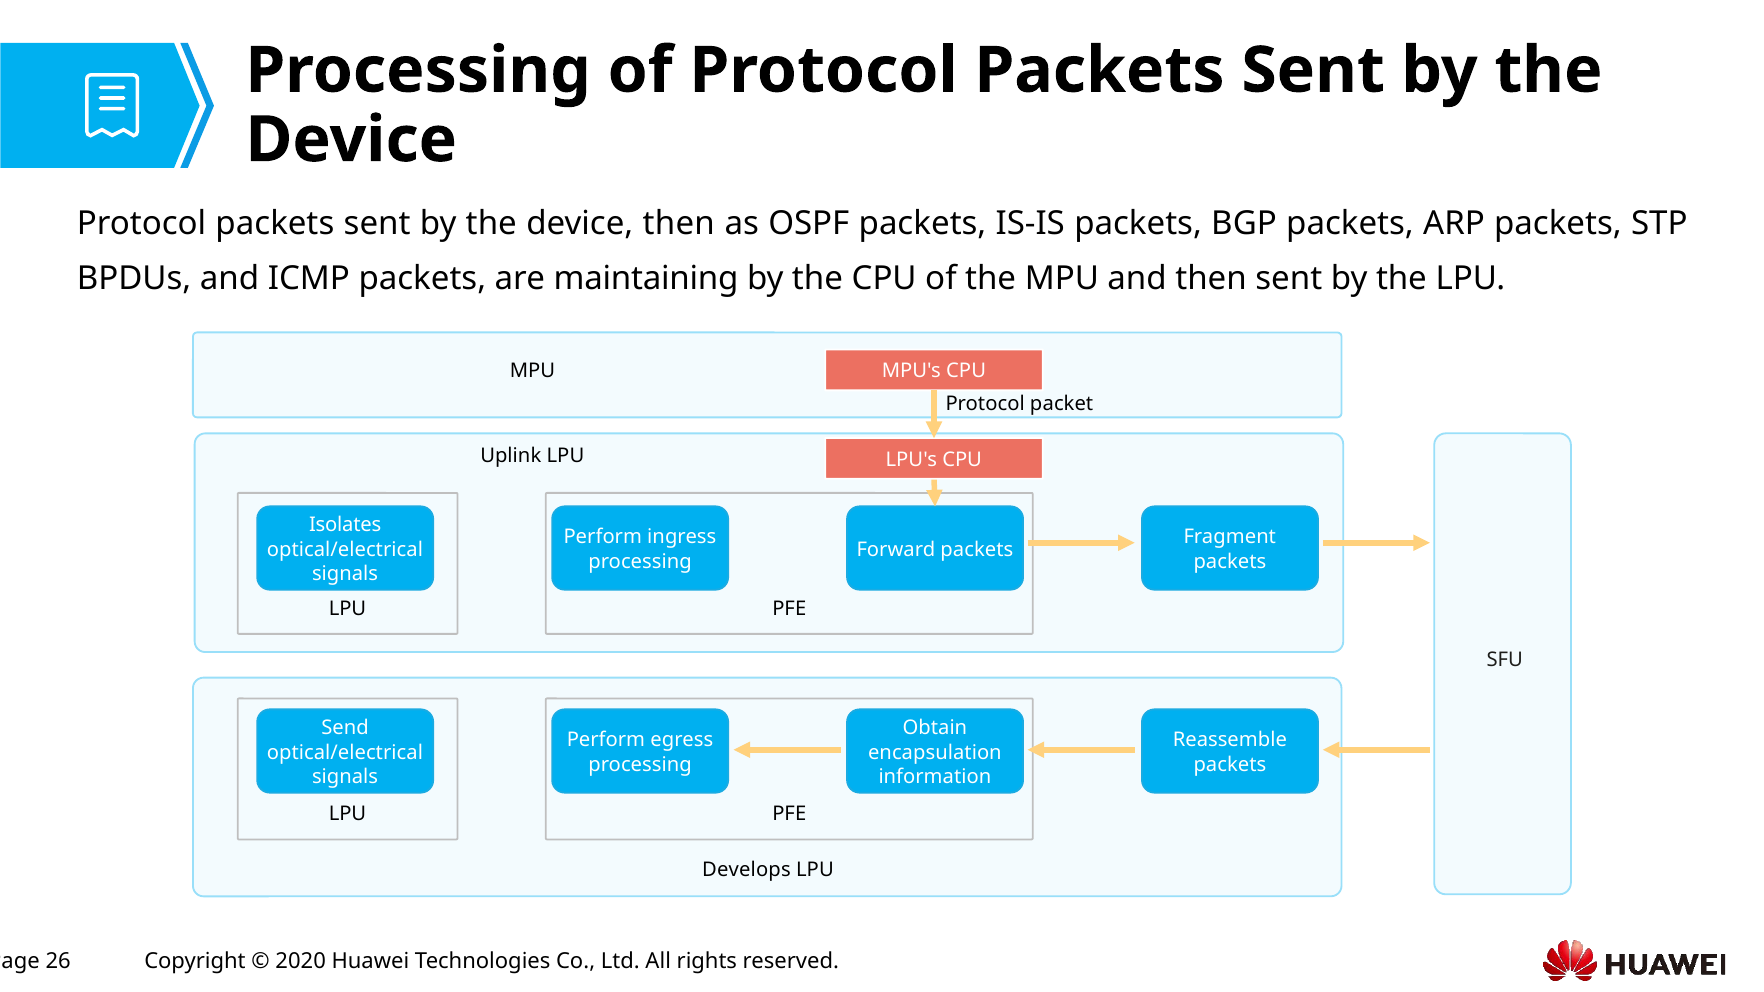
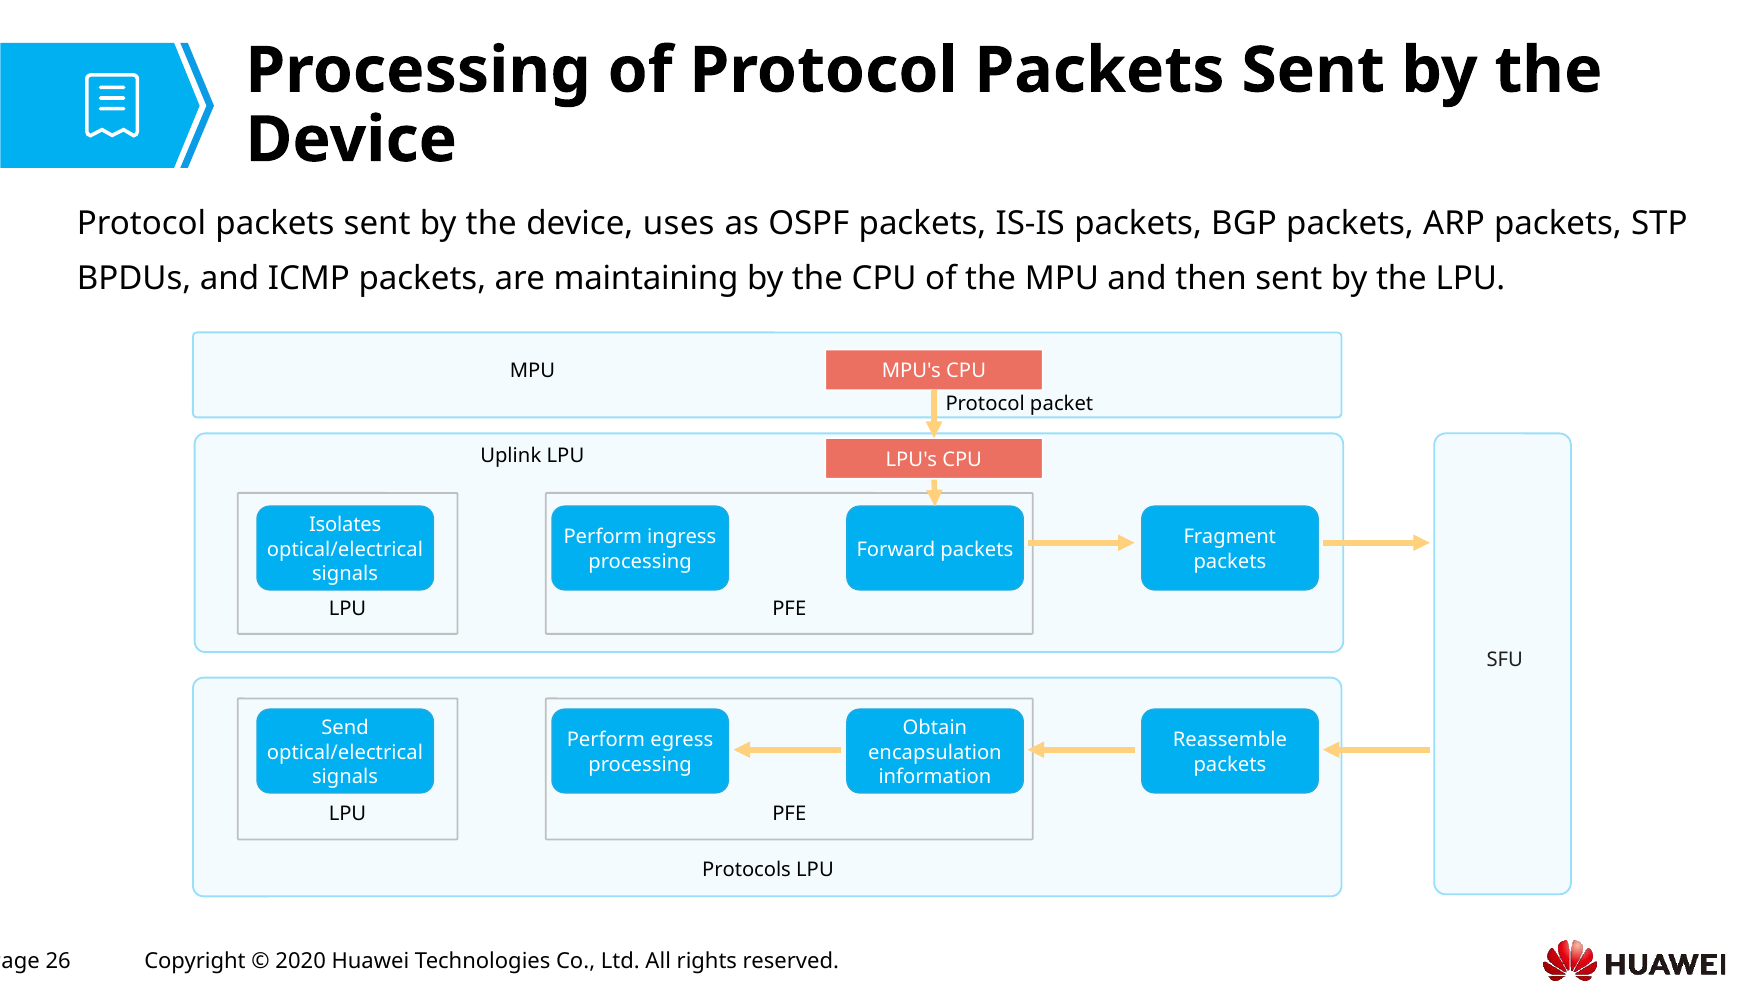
device then: then -> uses (679, 224)
Develops: Develops -> Protocols (747, 870)
